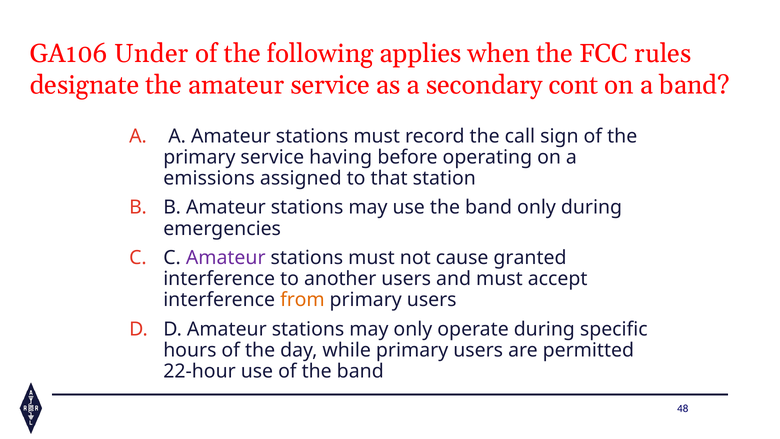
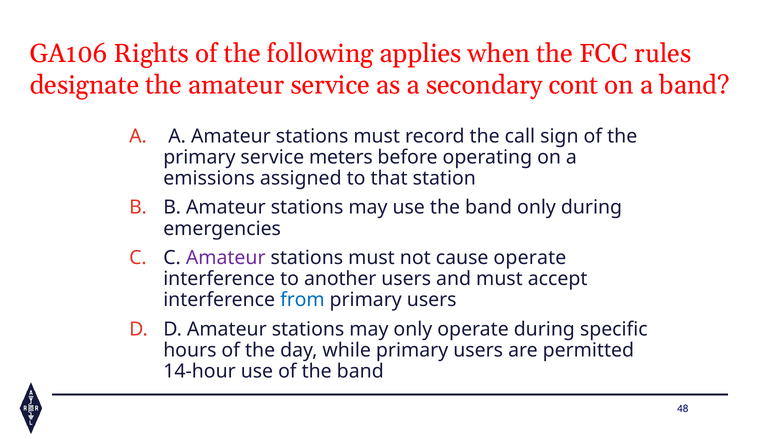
Under: Under -> Rights (151, 54)
having: having -> meters (341, 157)
cause granted: granted -> operate (530, 258)
from colour: orange -> blue (302, 300)
22-hour: 22-hour -> 14-hour (200, 371)
